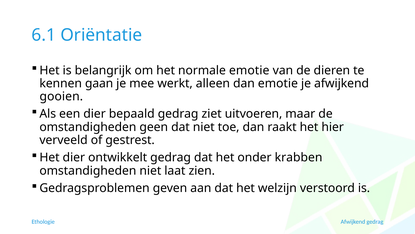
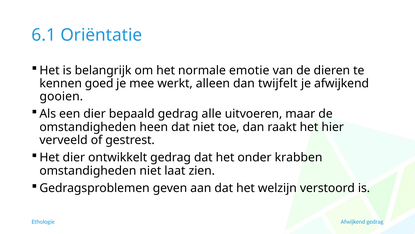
gaan: gaan -> goed (99, 83)
dan emotie: emotie -> twijfelt (278, 83)
ziet: ziet -> alle (212, 114)
geen: geen -> heen (154, 127)
